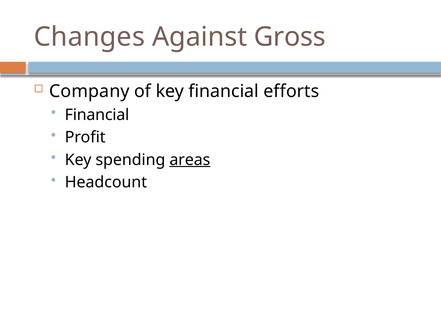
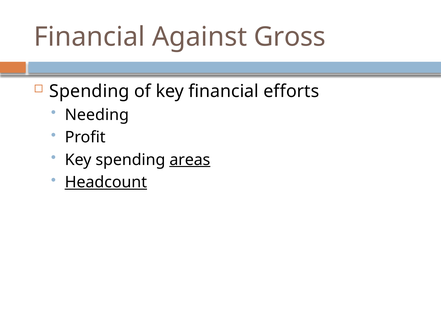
Changes: Changes -> Financial (89, 37)
Company: Company -> Spending (89, 91)
Financial: Financial -> Needing (97, 115)
Headcount underline: none -> present (106, 182)
